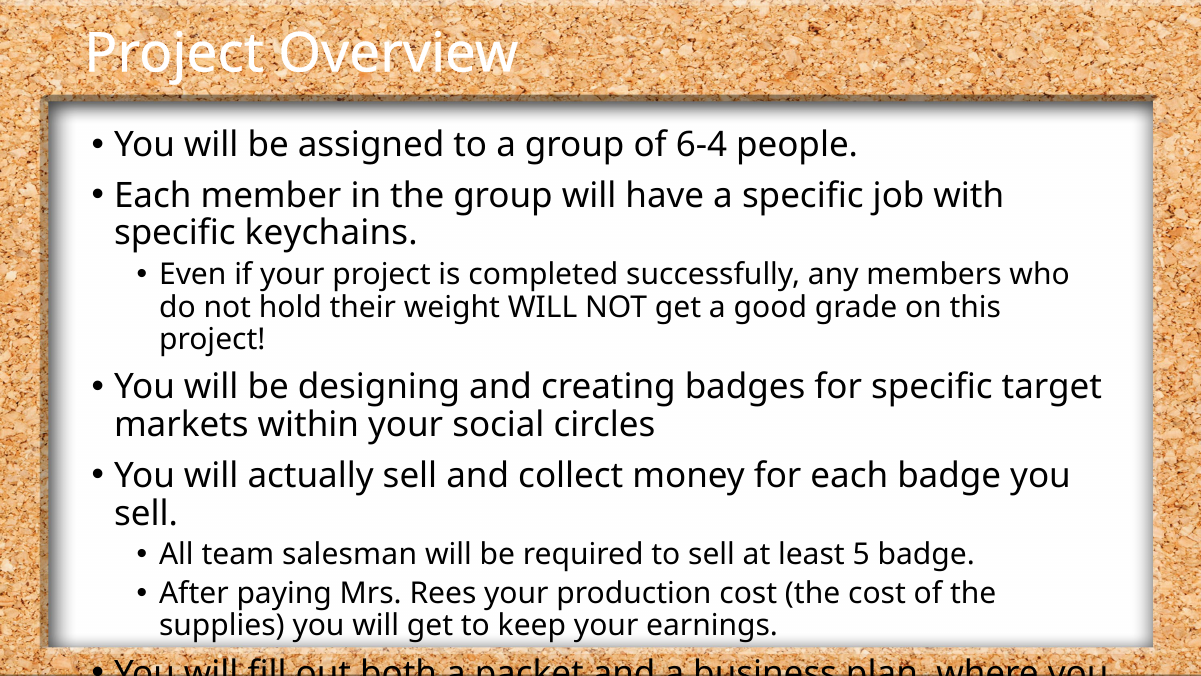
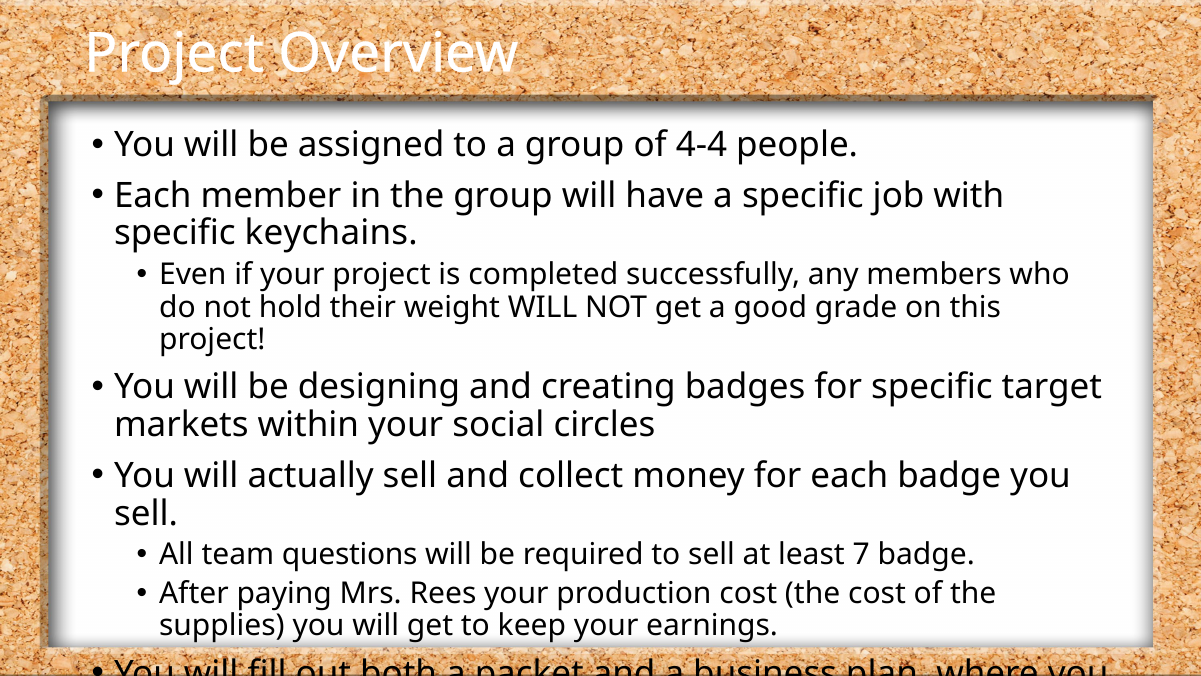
6-4: 6-4 -> 4-4 (702, 145)
salesman: salesman -> questions (350, 555)
5: 5 -> 7 (861, 555)
